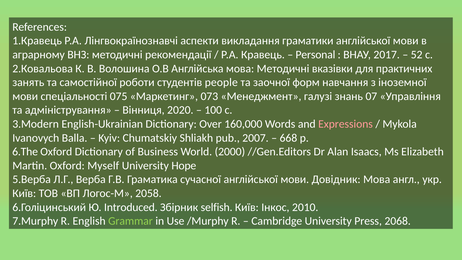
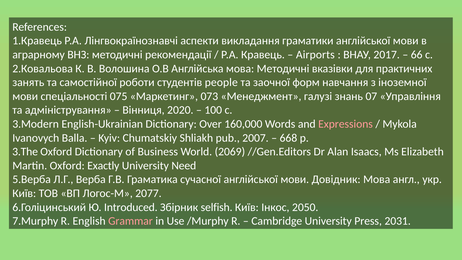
Personal: Personal -> Airports (315, 55)
52: 52 -> 66 (417, 55)
6.The: 6.The -> 3.The (25, 152)
2000: 2000 -> 2069 (230, 152)
Myself: Myself -> Exactly (103, 166)
Hope: Hope -> Need (184, 166)
2058: 2058 -> 2077 (148, 193)
2010: 2010 -> 2050 (305, 207)
Grammar colour: light green -> pink (131, 221)
2068: 2068 -> 2031 (398, 221)
